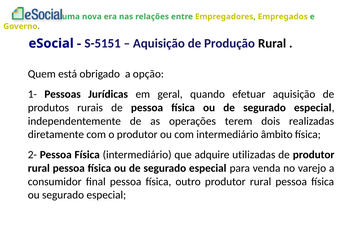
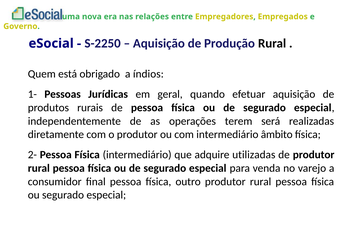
S-5151: S-5151 -> S-2250 (103, 43)
opção: opção -> índios (148, 74)
dois: dois -> será (271, 121)
